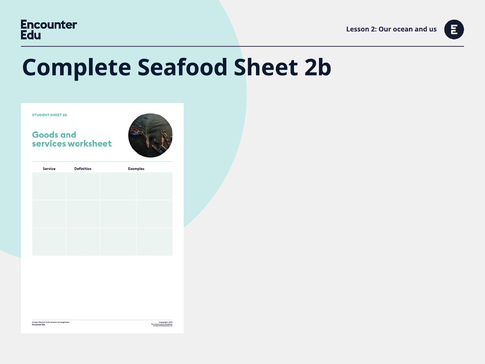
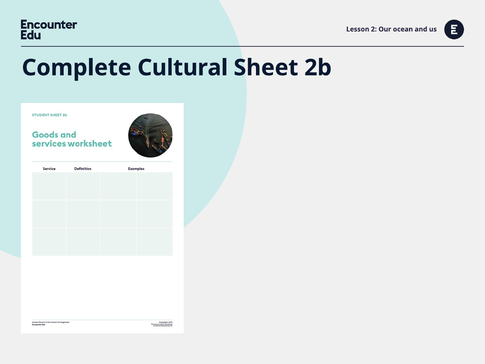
Seafood: Seafood -> Cultural (183, 68)
